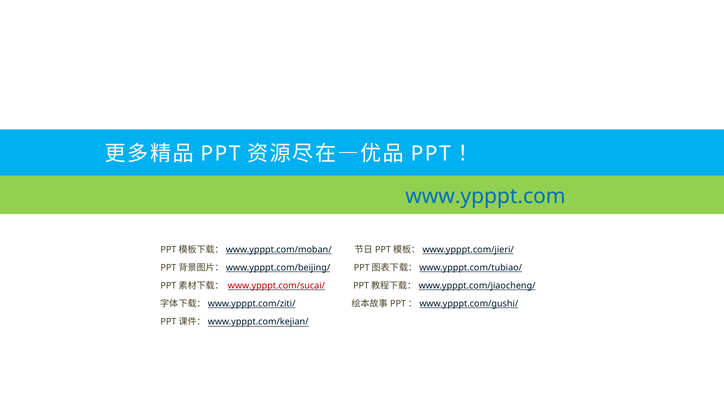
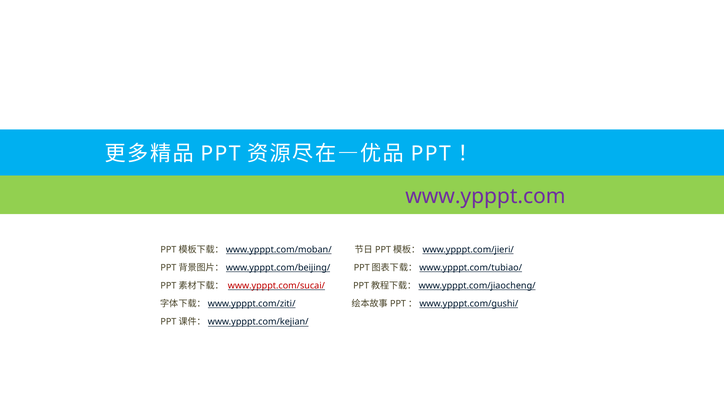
www.ypppt.com colour: blue -> purple (485, 196)
